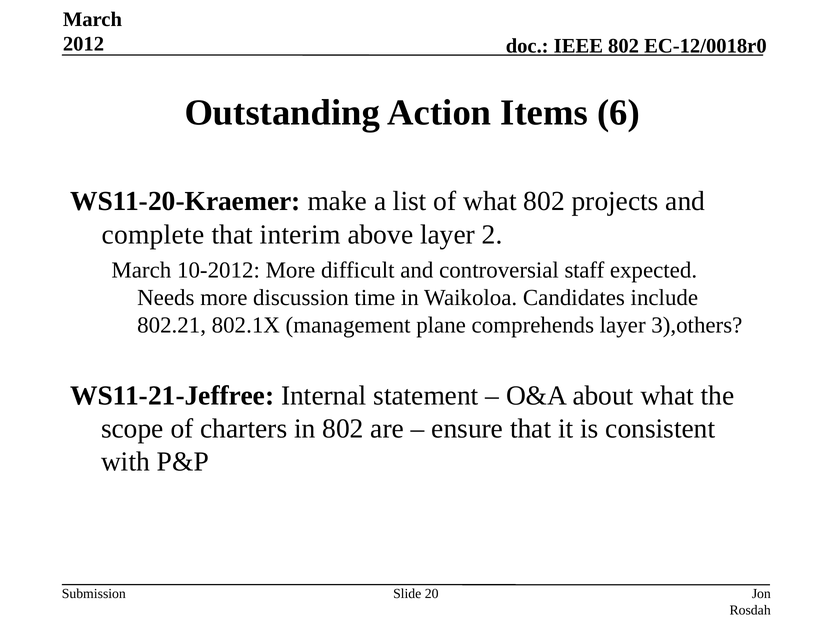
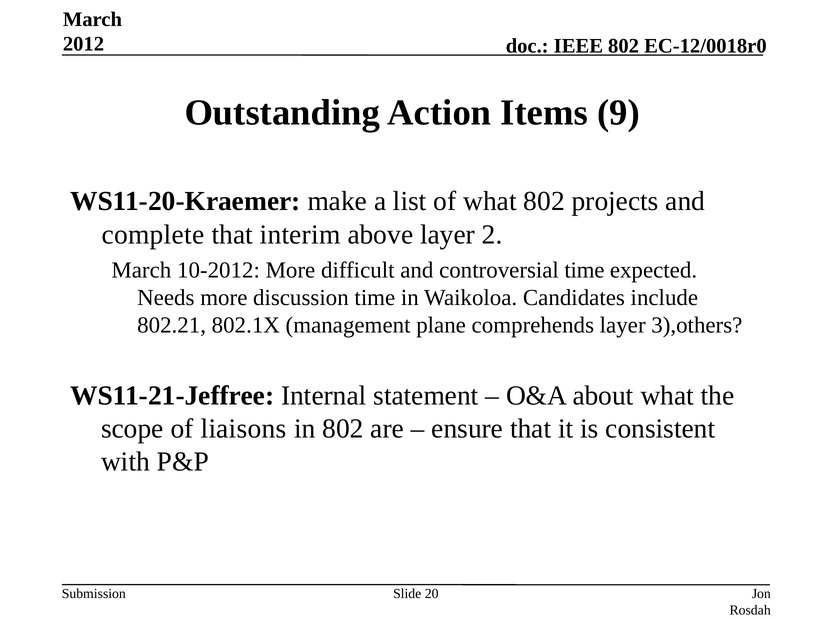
6: 6 -> 9 (619, 112)
controversial staff: staff -> time (584, 270)
charters: charters -> liaisons (244, 429)
